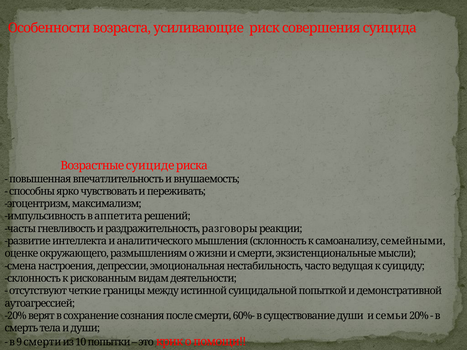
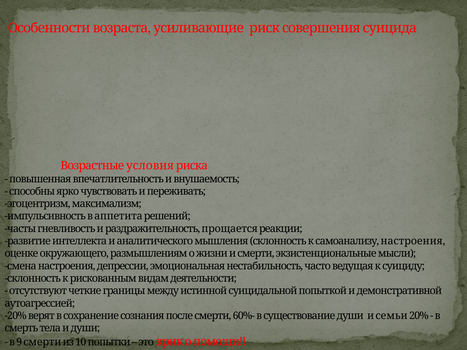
суициде: суициде -> условия (150, 166)
разговоры: разговоры -> прощается (230, 229)
самоанализу семейными: семейными -> настроения (413, 241)
